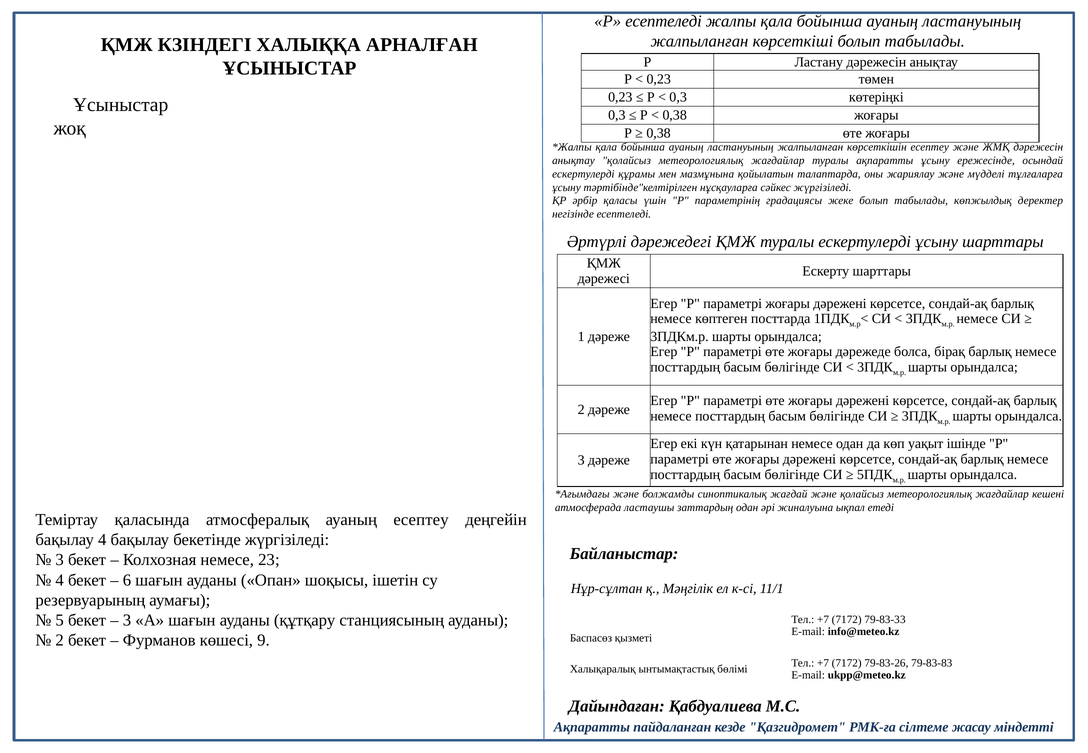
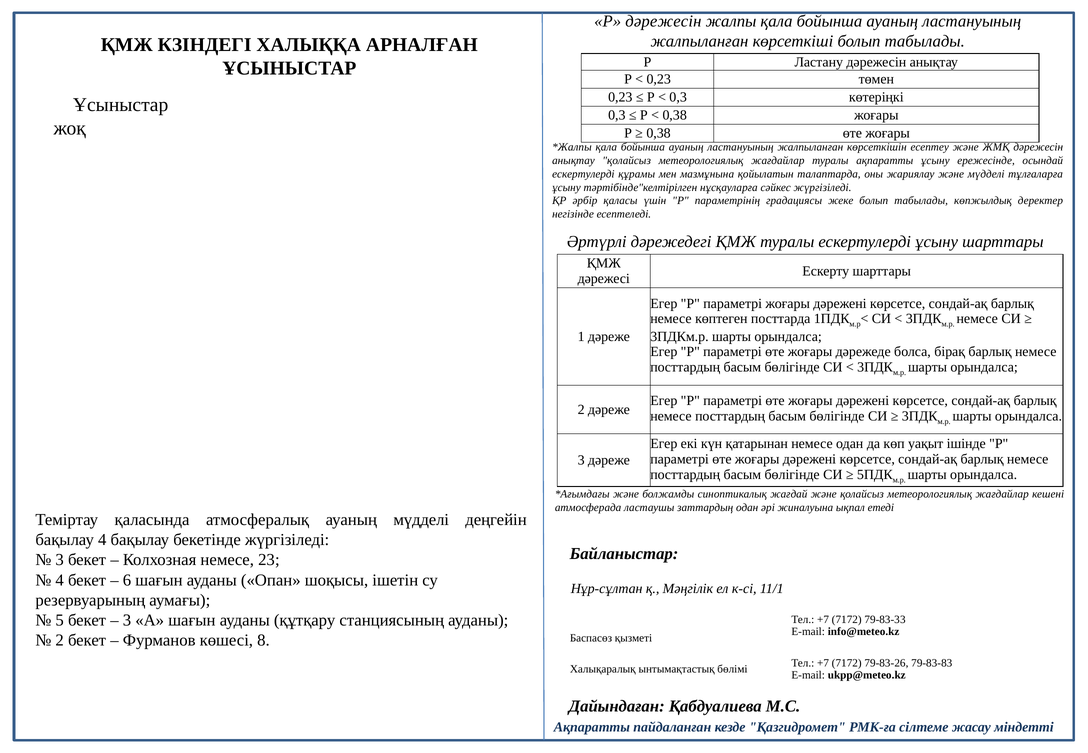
Р есептеледі: есептеледі -> дәрежесін (663, 21)
ауаның есептеу: есептеу -> мүдделі (421, 520)
9: 9 -> 8 (263, 640)
